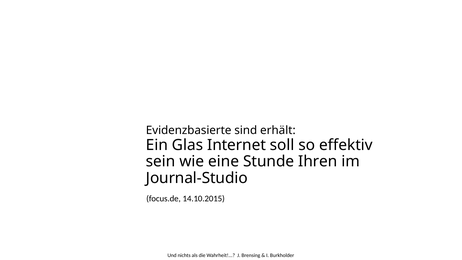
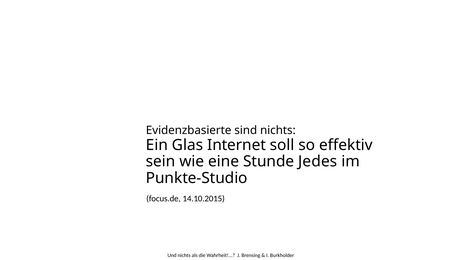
sind erhält: erhält -> nichts (278, 130)
Ihren: Ihren -> Jedes (318, 161)
Journal-Studio: Journal-Studio -> Punkte-Studio (197, 178)
